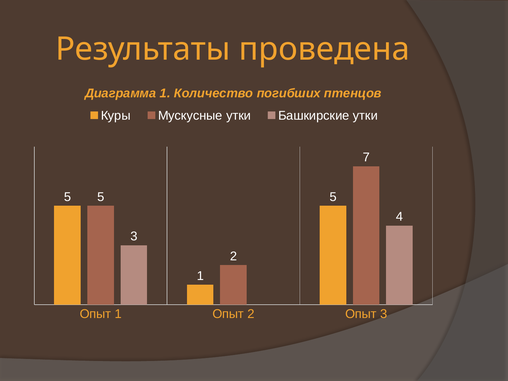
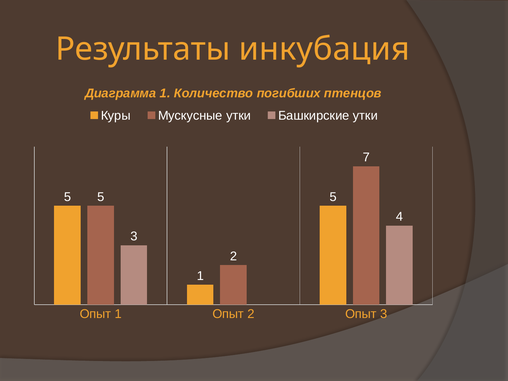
проведена: проведена -> инкубация (324, 49)
